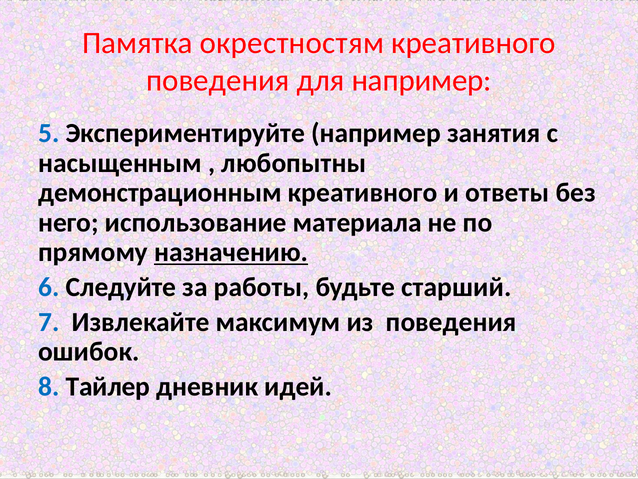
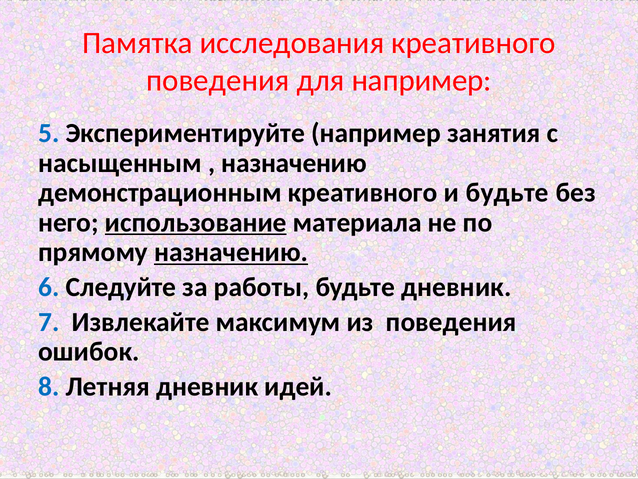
окрестностям: окрестностям -> исследования (292, 43)
любопытны: любопытны -> назначению (294, 163)
и ответы: ответы -> будьте (507, 193)
использование underline: none -> present (196, 222)
будьте старший: старший -> дневник (456, 287)
Тайлер: Тайлер -> Летняя (108, 386)
